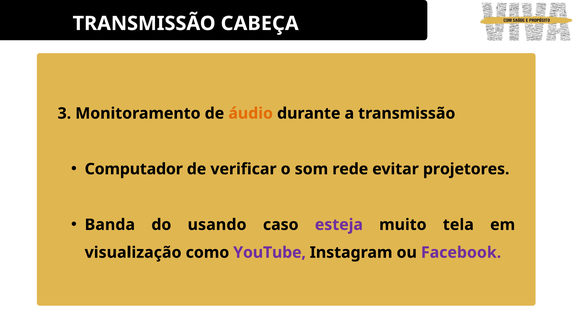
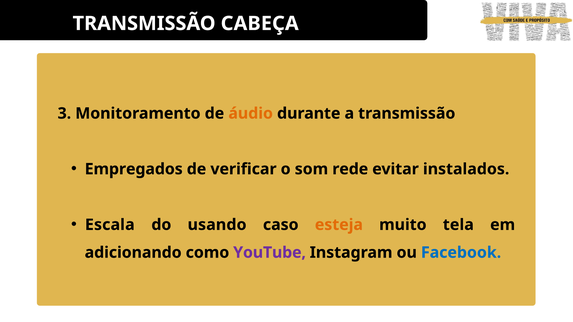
Computador: Computador -> Empregados (134, 169)
projetores: projetores -> instalados (466, 169)
Banda: Banda -> Escala (110, 225)
esteja colour: purple -> orange (339, 225)
visualização: visualização -> adicionando (133, 253)
Facebook colour: purple -> blue (461, 253)
